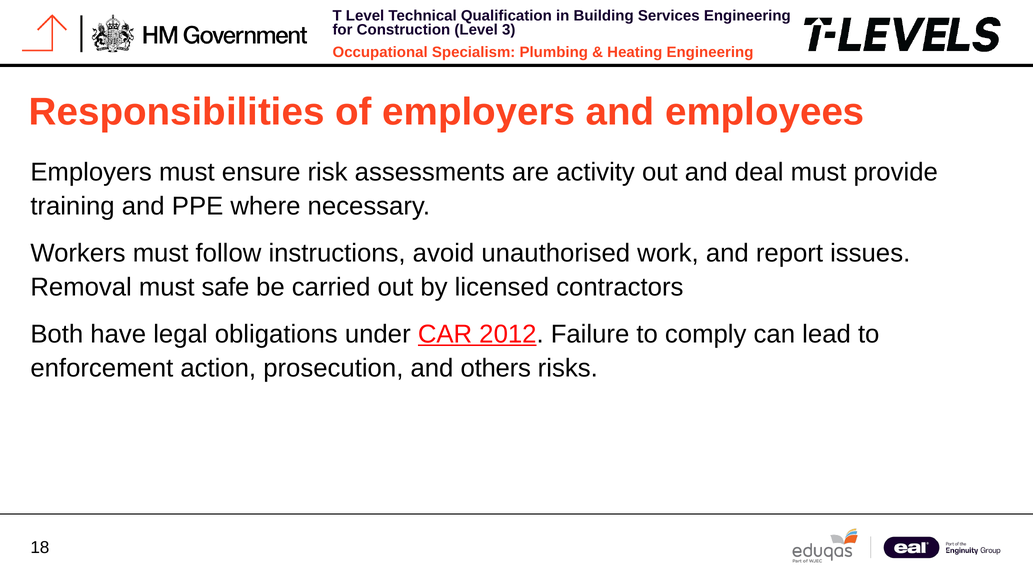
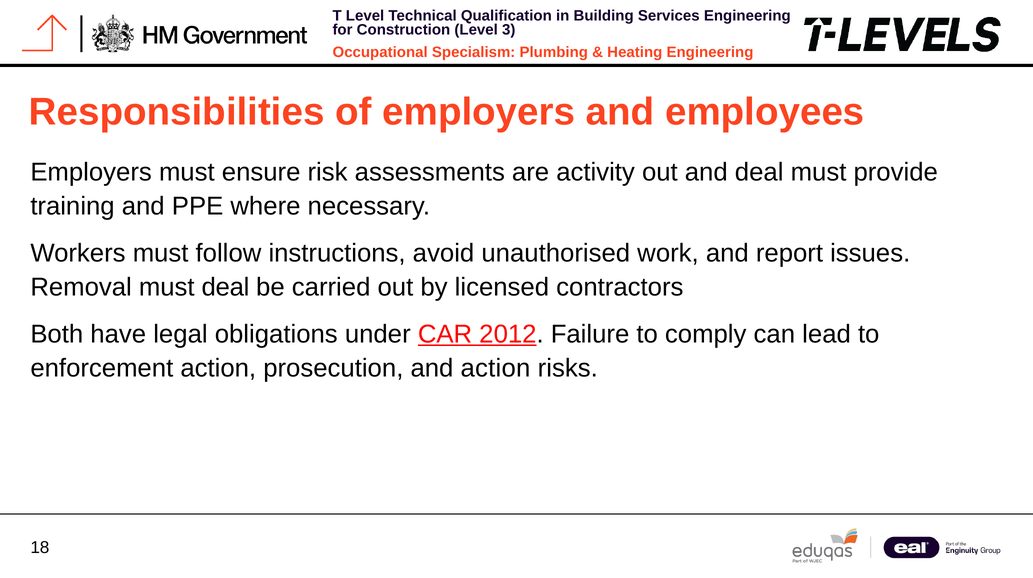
must safe: safe -> deal (225, 287)
and others: others -> action (495, 368)
